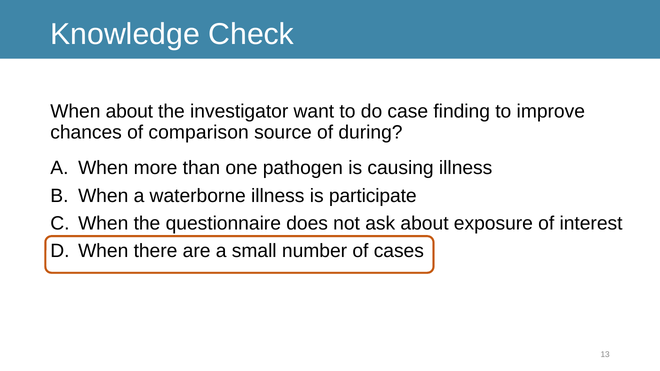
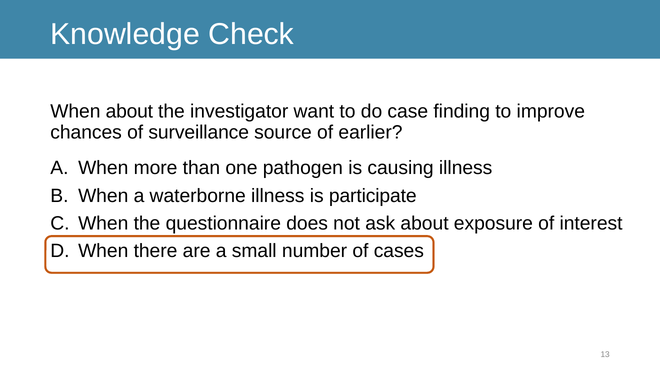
comparison: comparison -> surveillance (199, 132)
during: during -> earlier (370, 132)
